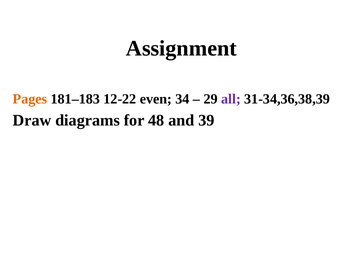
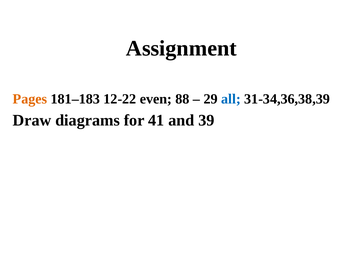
34: 34 -> 88 (182, 99)
all colour: purple -> blue (231, 99)
48: 48 -> 41 (156, 121)
